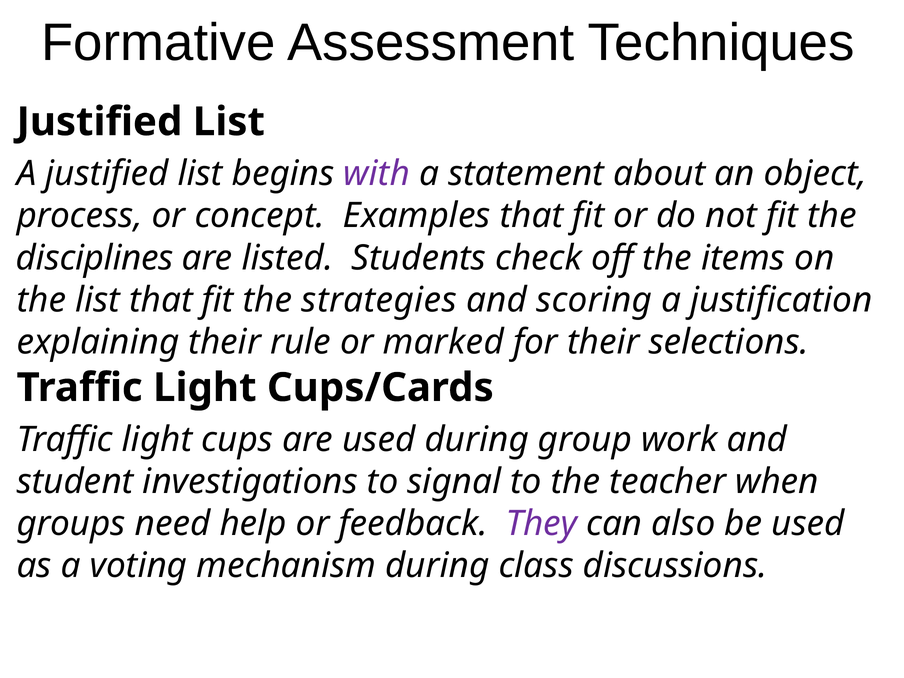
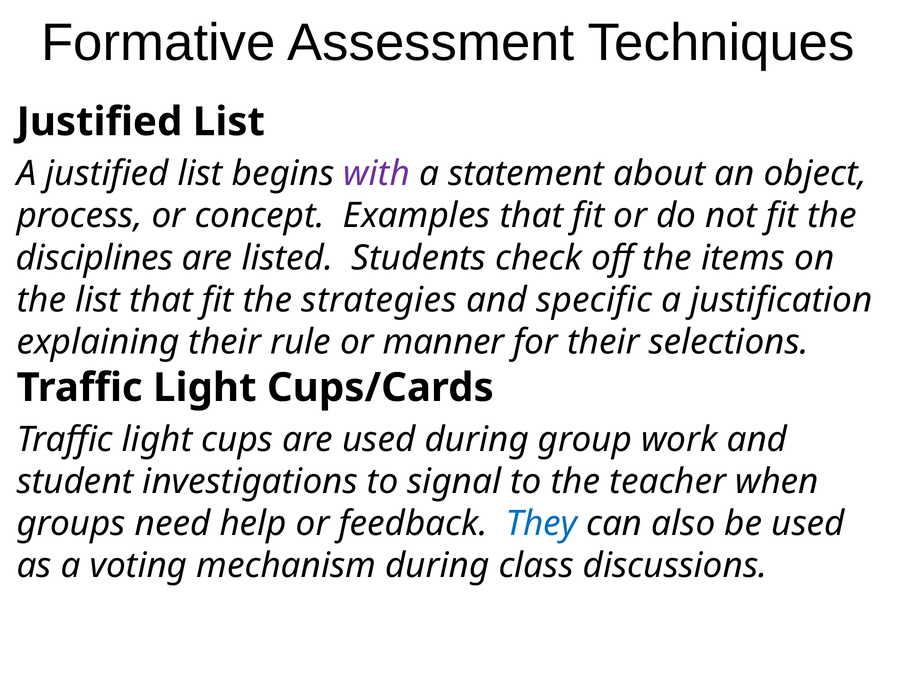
scoring: scoring -> specific (594, 300)
marked: marked -> manner (444, 342)
They colour: purple -> blue (541, 524)
